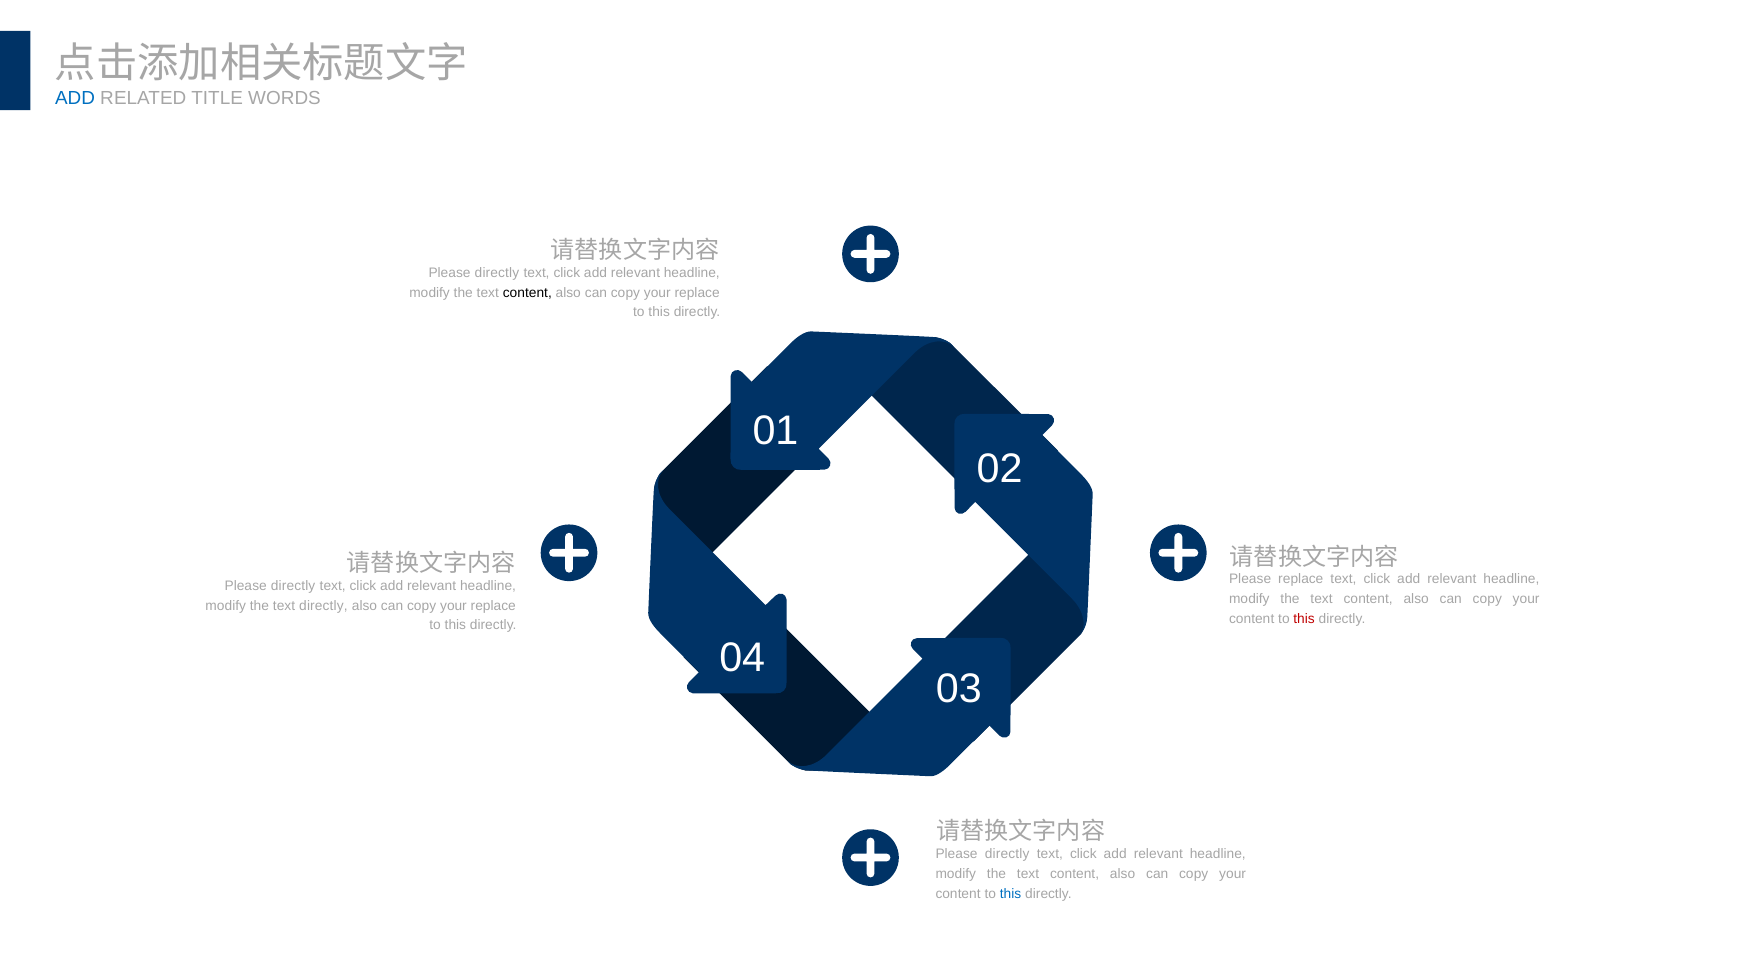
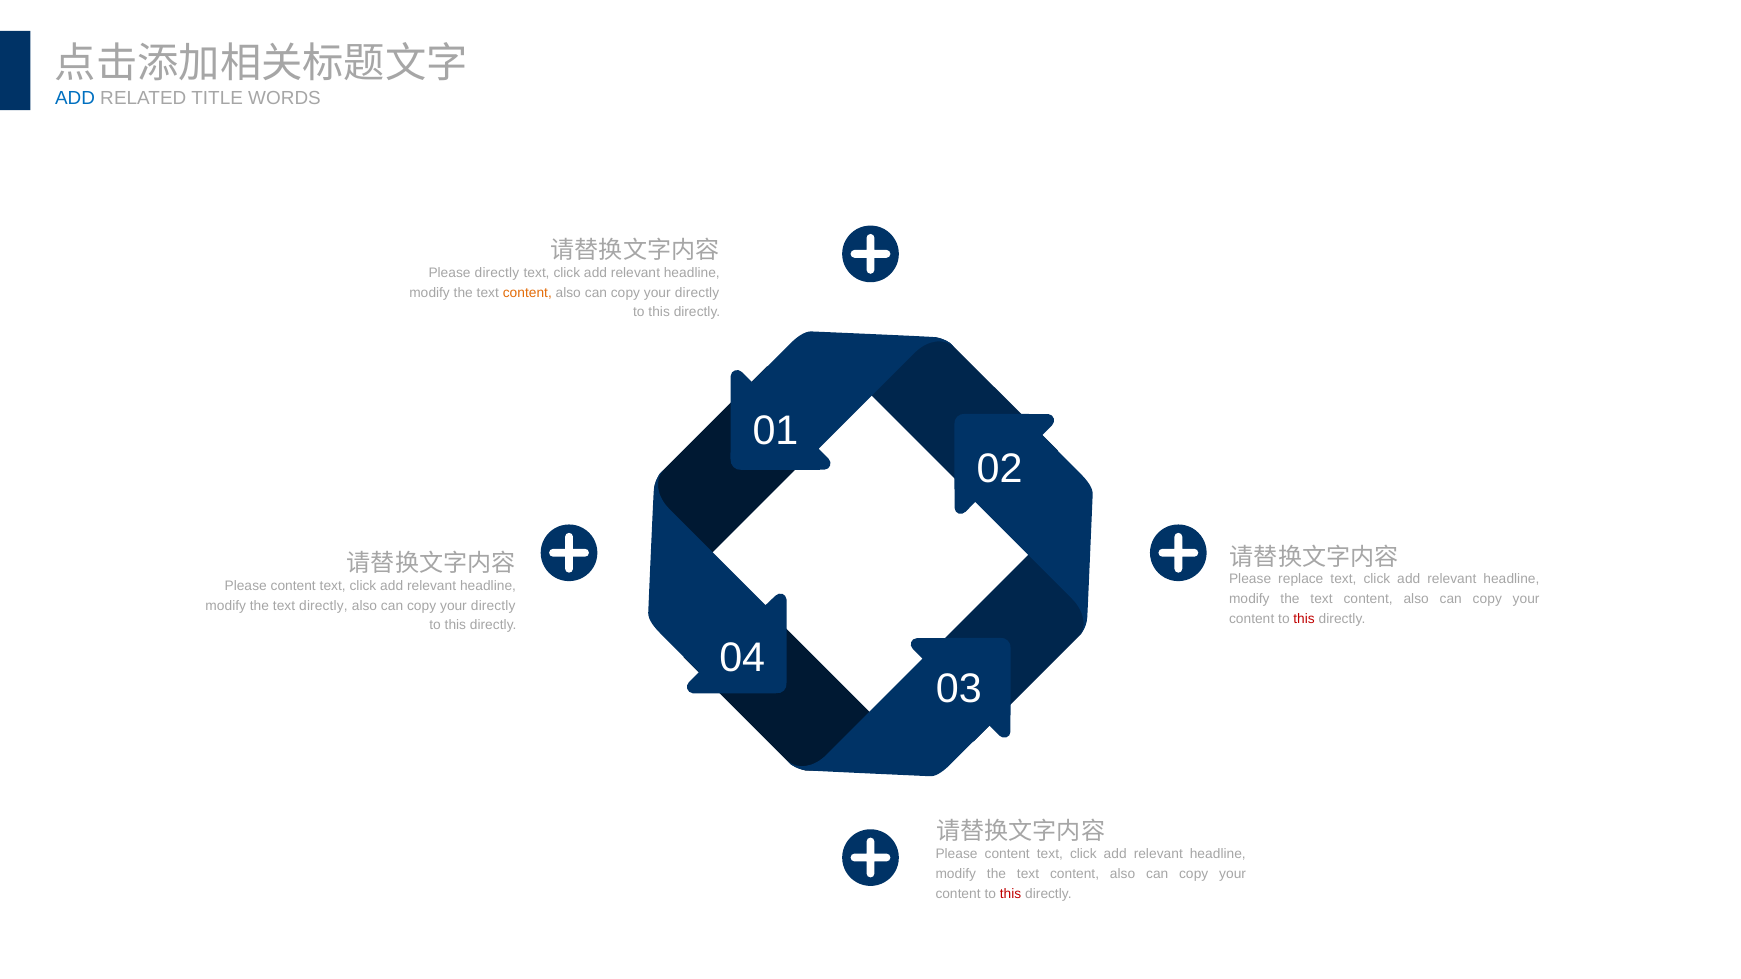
content colour: black -> orange (527, 293)
replace: replace -> directly (697, 293)
directly: directly -> content (293, 586)
replace: replace -> directly (493, 606)
directly: directly -> content (1007, 854)
this colour: blue -> red (1011, 894)
